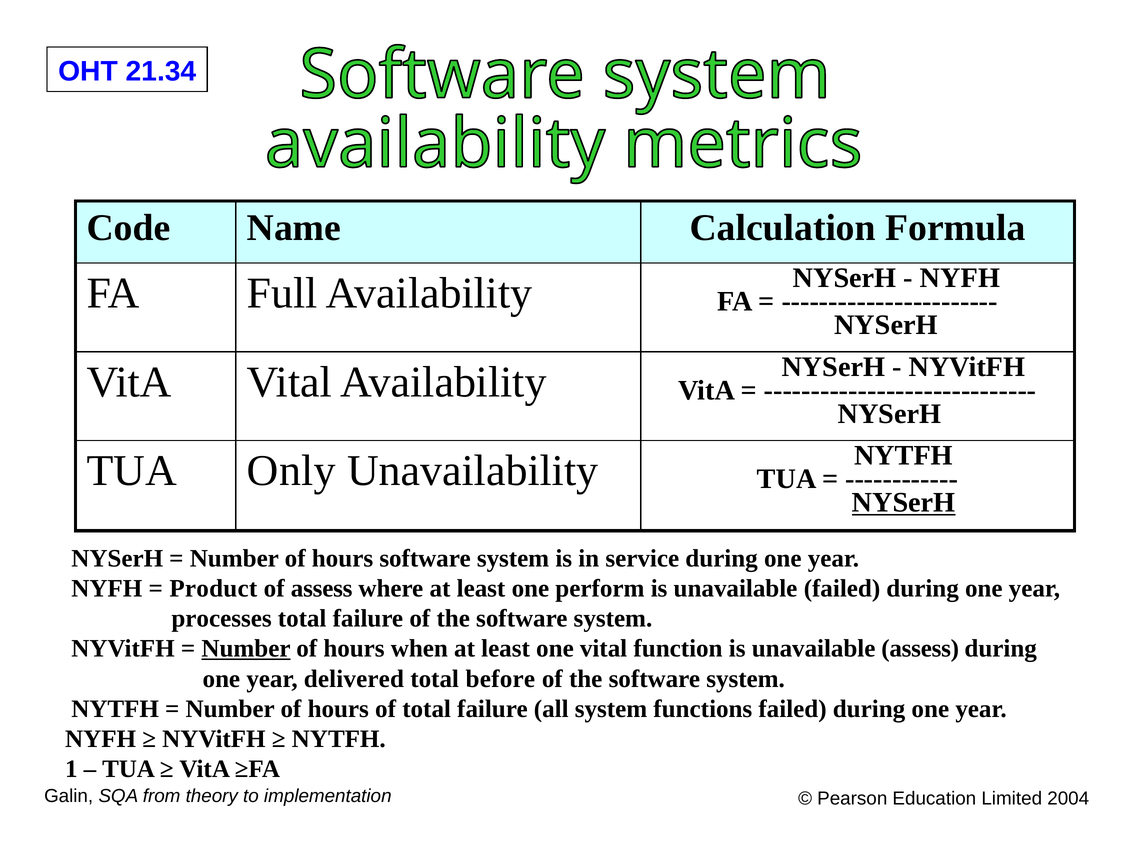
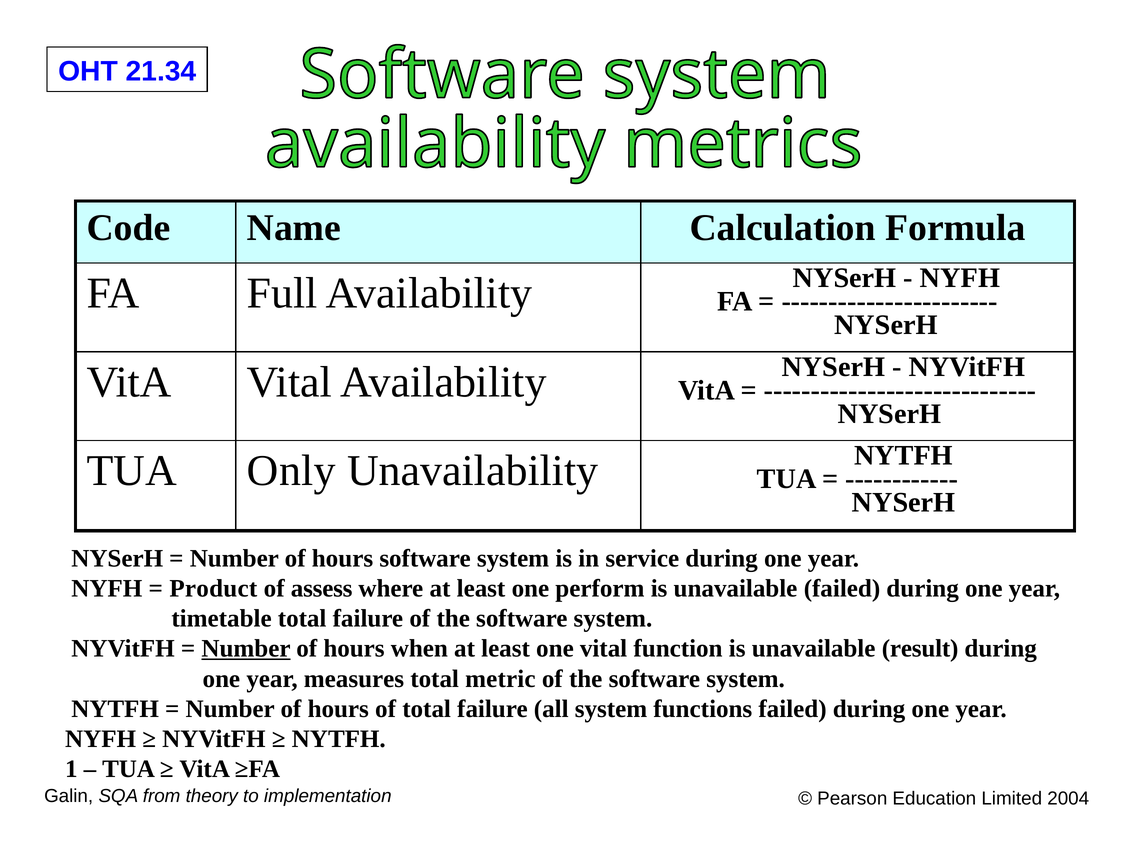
NYSerH underline: present -> none (904, 503)
processes: processes -> timetable (222, 619)
unavailable assess: assess -> result (920, 649)
delivered: delivered -> measures (354, 679)
before: before -> metric (500, 679)
